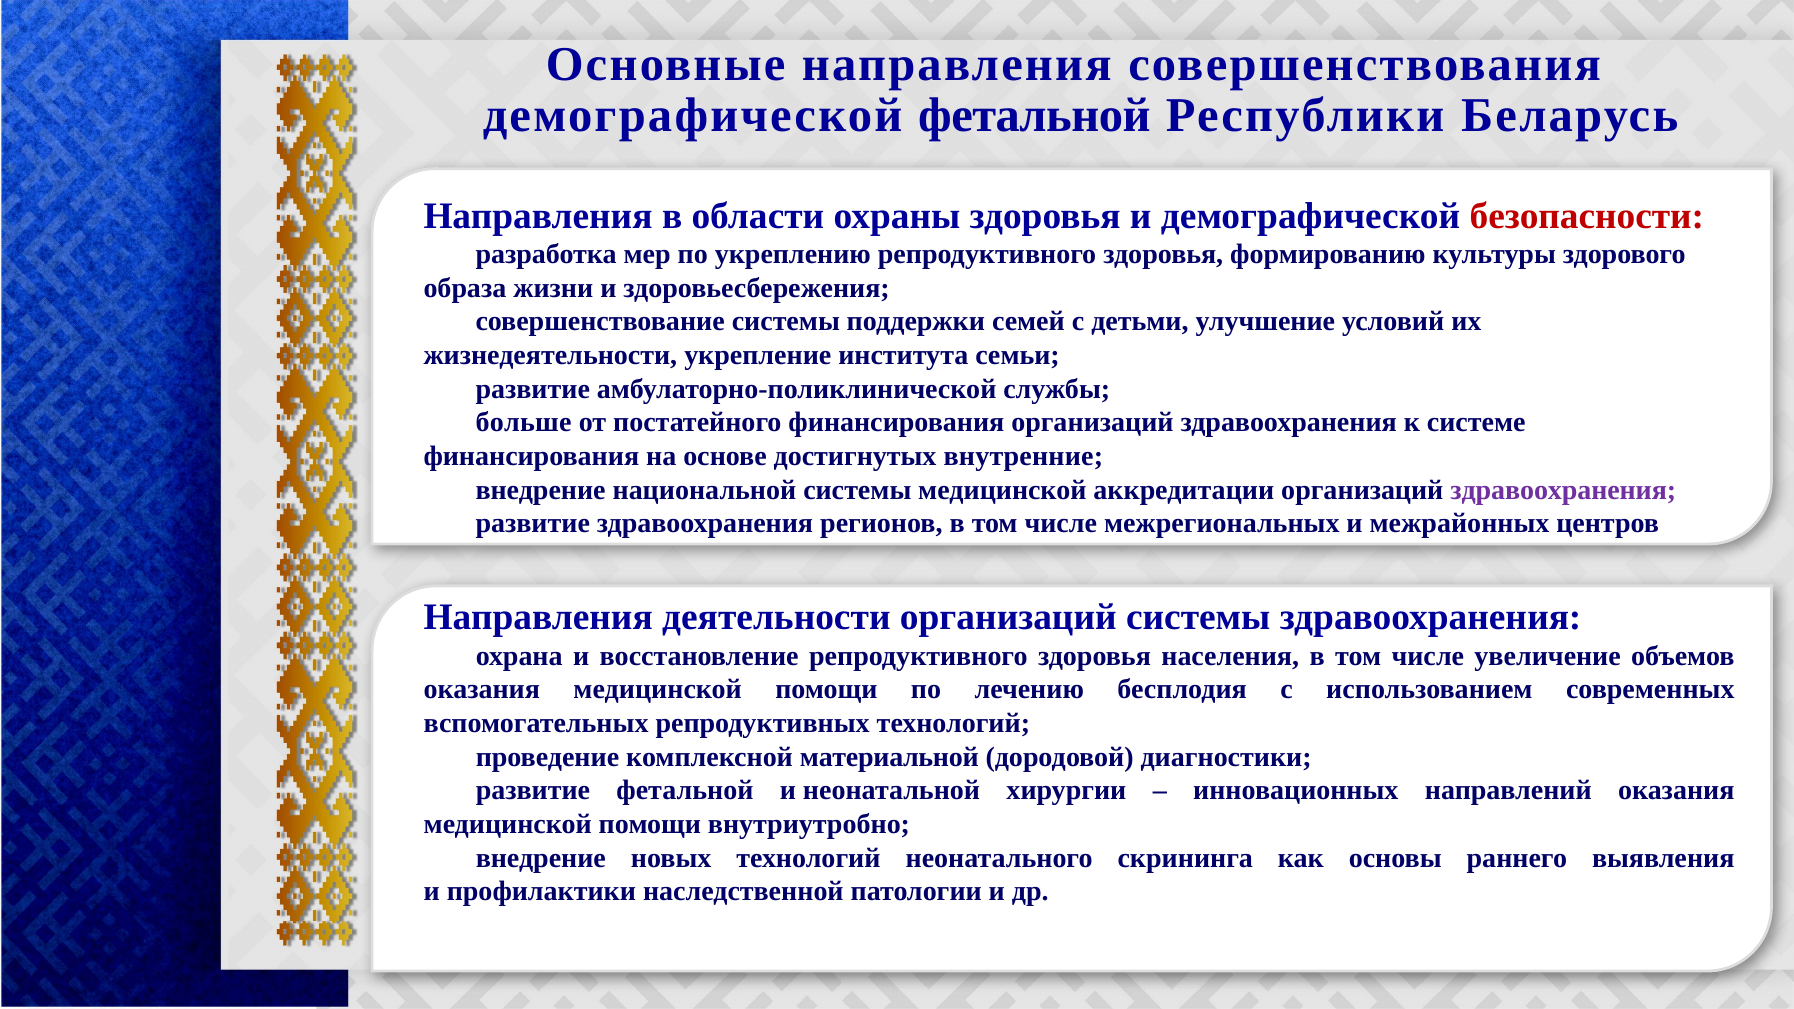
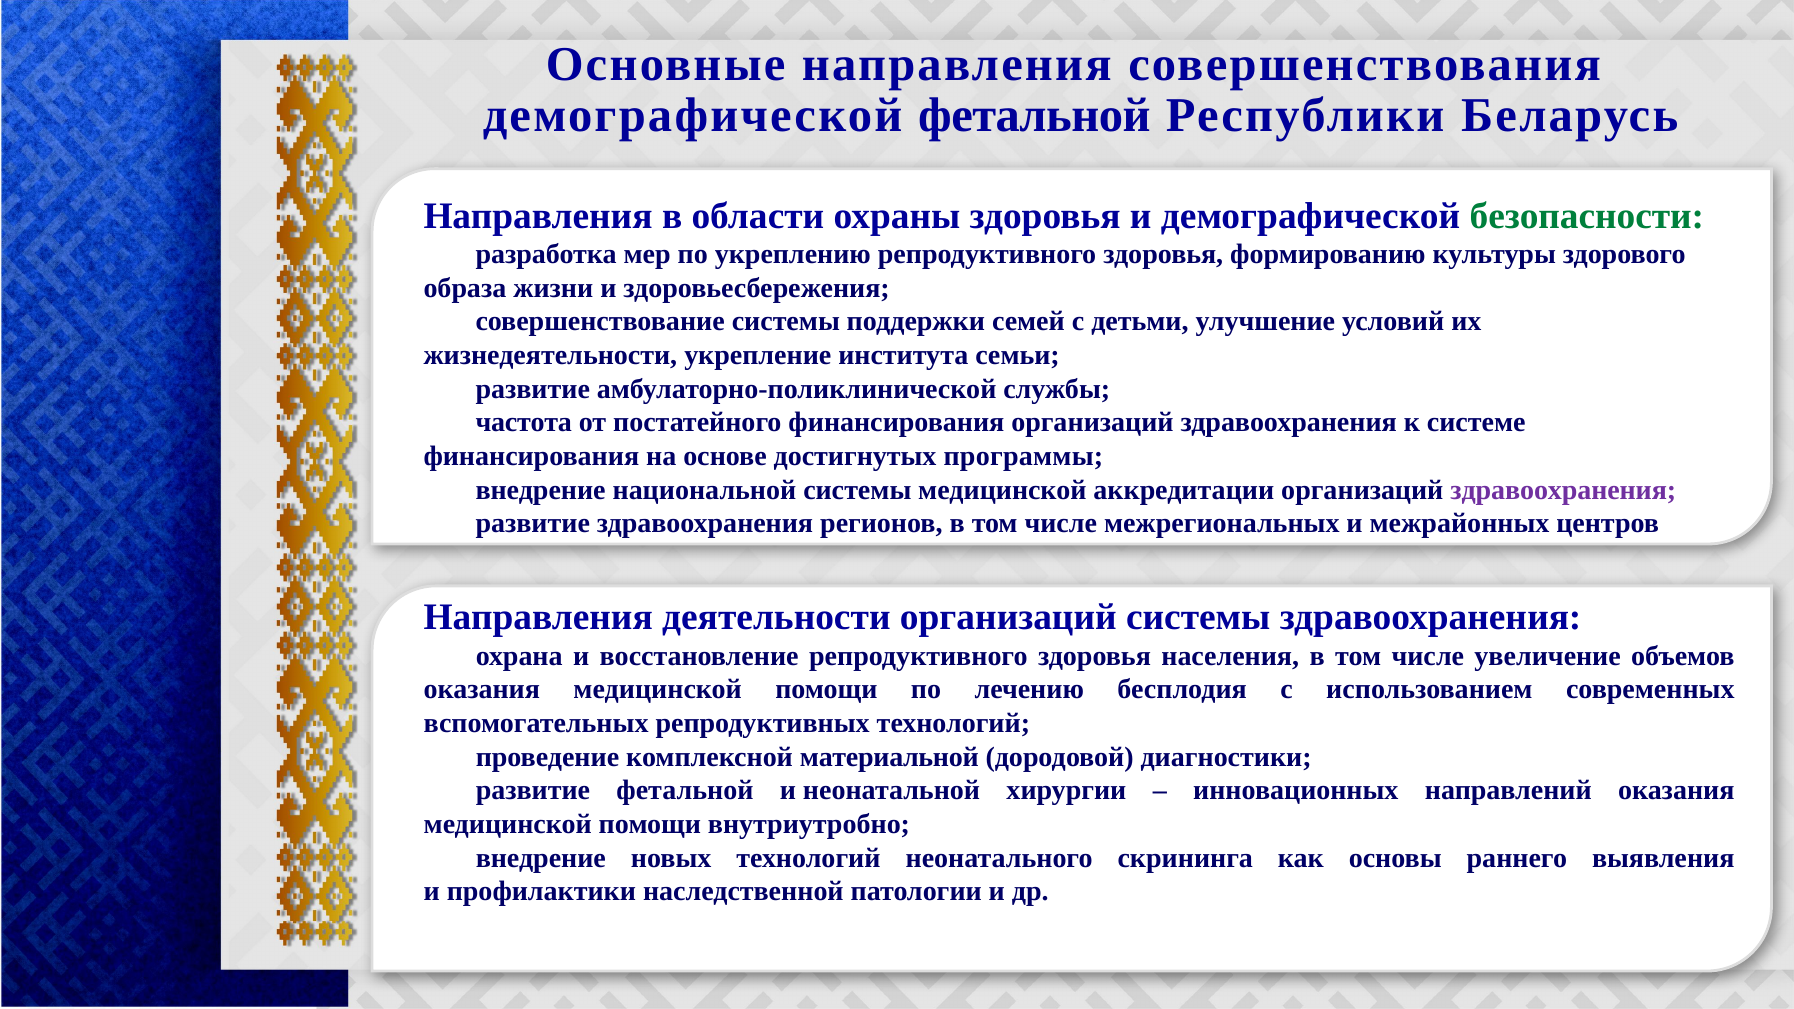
безопасности colour: red -> green (1587, 216)
больше: больше -> частота (524, 423)
внутренние: внутренние -> программы (1023, 456)
